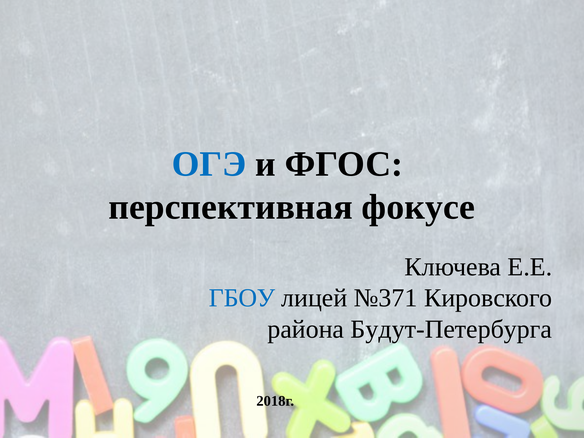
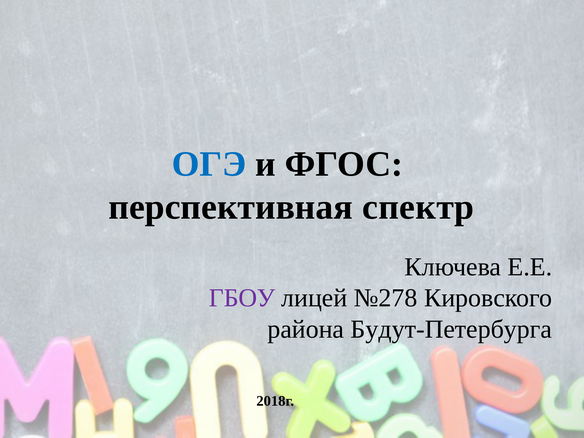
фокусе: фокусе -> спектр (418, 207)
ГБОУ colour: blue -> purple (242, 298)
№371: №371 -> №278 (386, 298)
